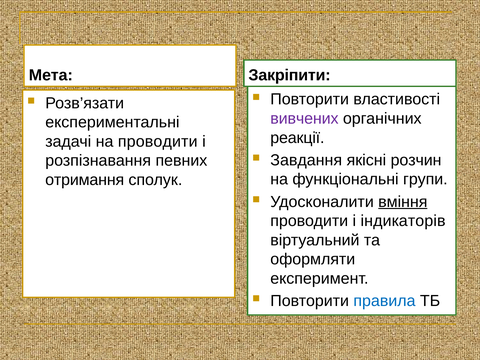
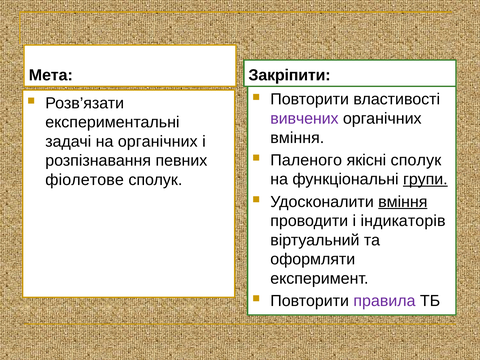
реакції: реакції -> вміння (297, 138)
на проводити: проводити -> органічних (158, 142)
Завдання: Завдання -> Паленого (306, 160)
якісні розчин: розчин -> сполук (416, 160)
групи underline: none -> present (425, 179)
отримання: отримання -> фіолетове (85, 180)
правила colour: blue -> purple (384, 301)
